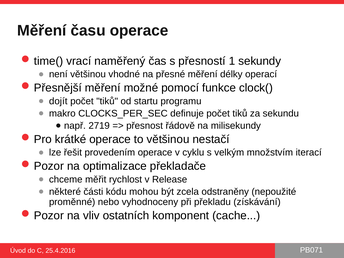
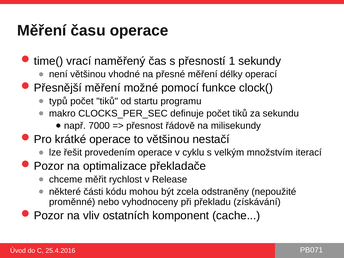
dojít: dojít -> typů (58, 101)
2719: 2719 -> 7000 (99, 126)
